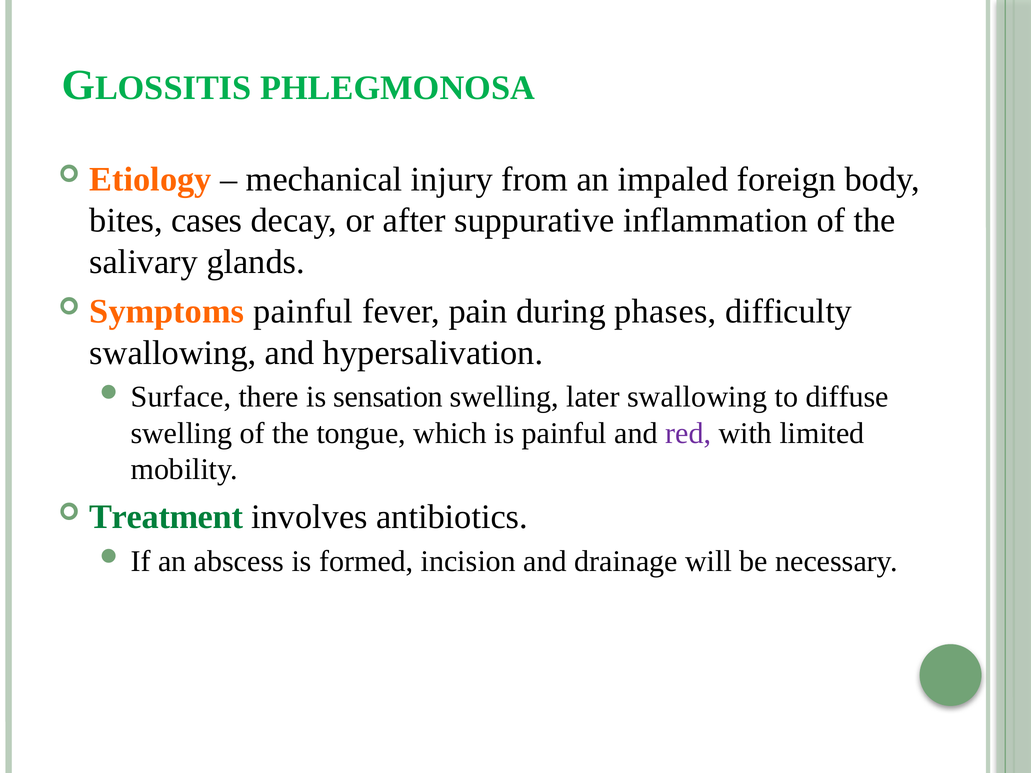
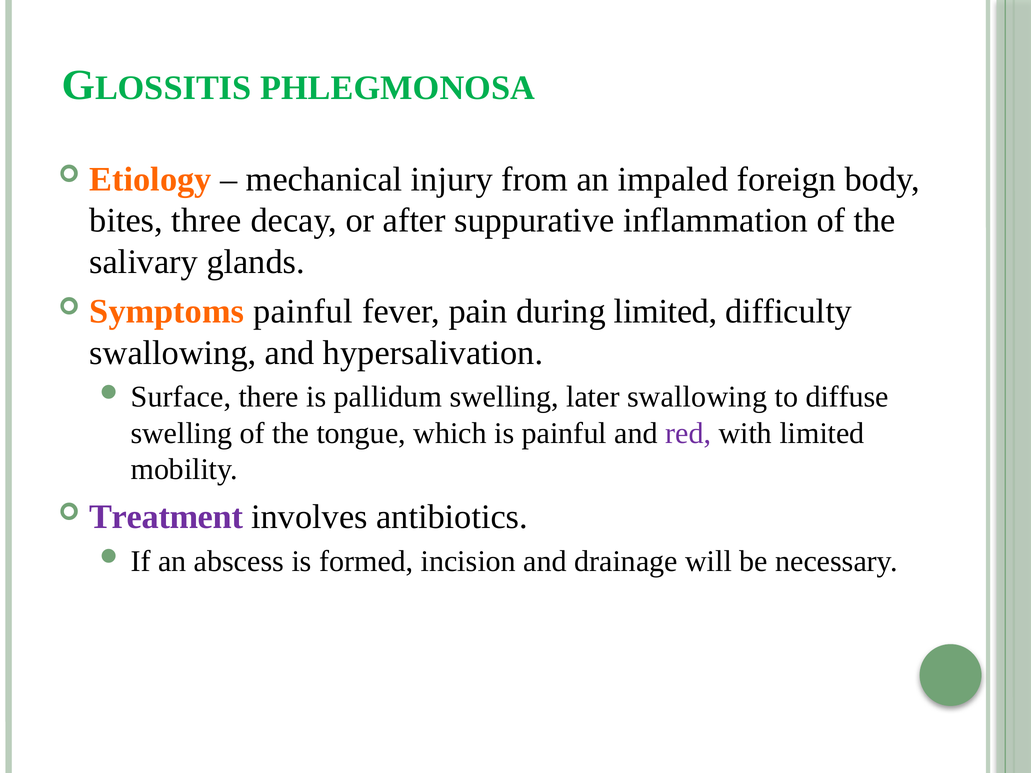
cases: cases -> three (206, 221)
during phases: phases -> limited (666, 312)
sensation: sensation -> pallidum (388, 397)
Treatment colour: green -> purple (166, 517)
